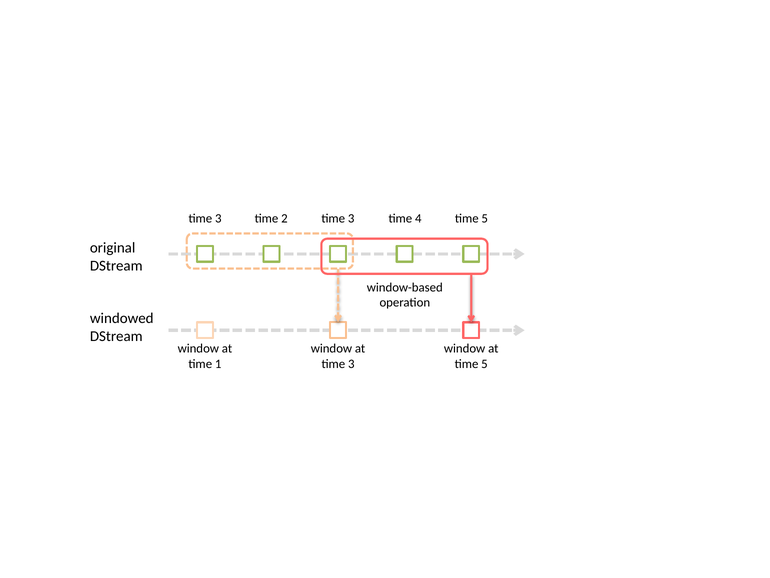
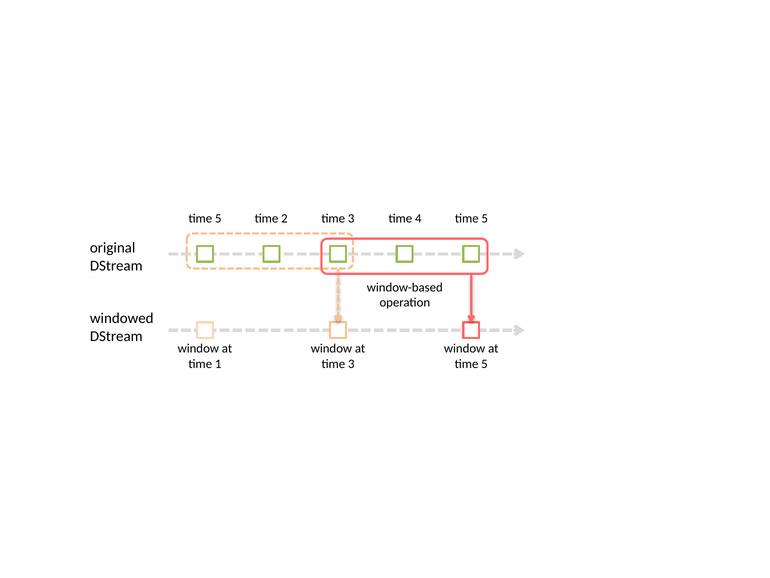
3: 3 -> 5 (218, 218)
